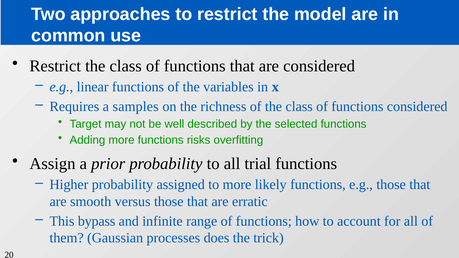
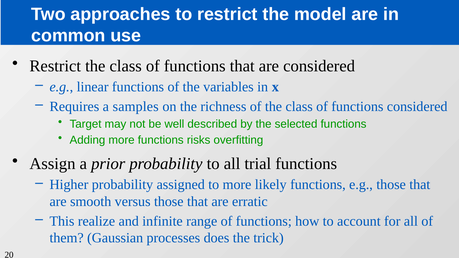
bypass: bypass -> realize (96, 221)
